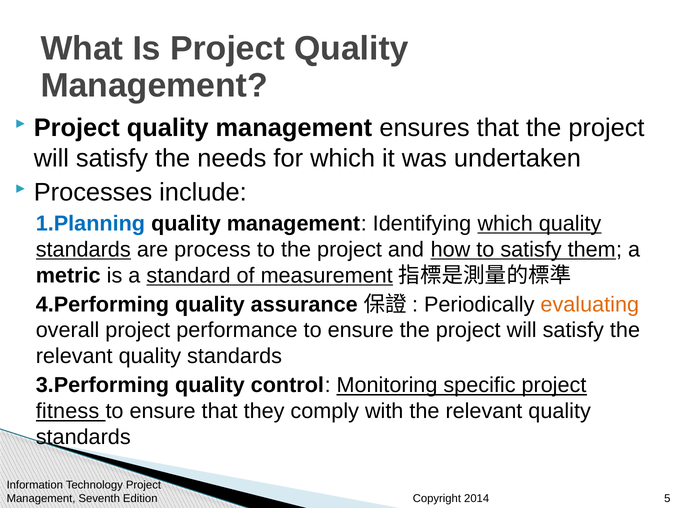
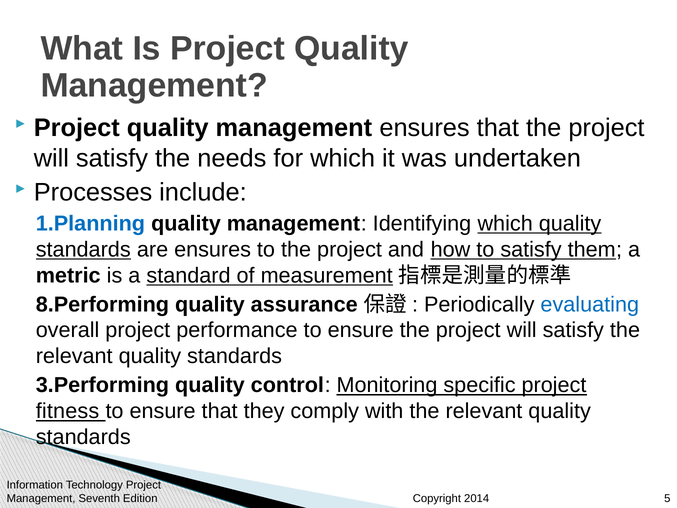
are process: process -> ensures (213, 249)
4.Performing: 4.Performing -> 8.Performing (102, 304)
evaluating colour: orange -> blue (590, 304)
